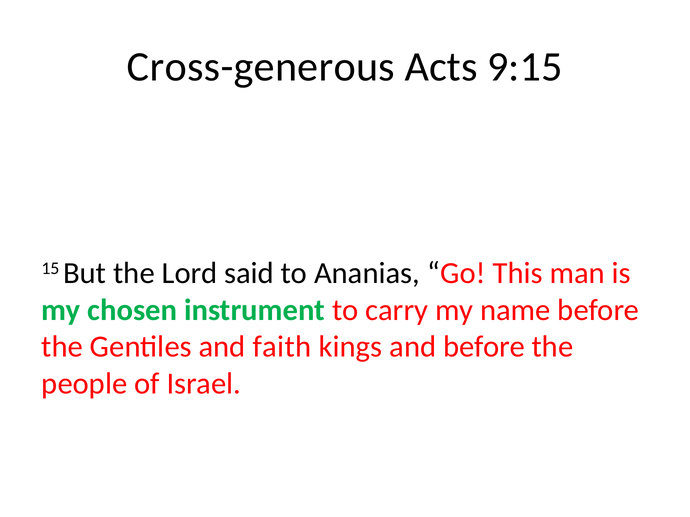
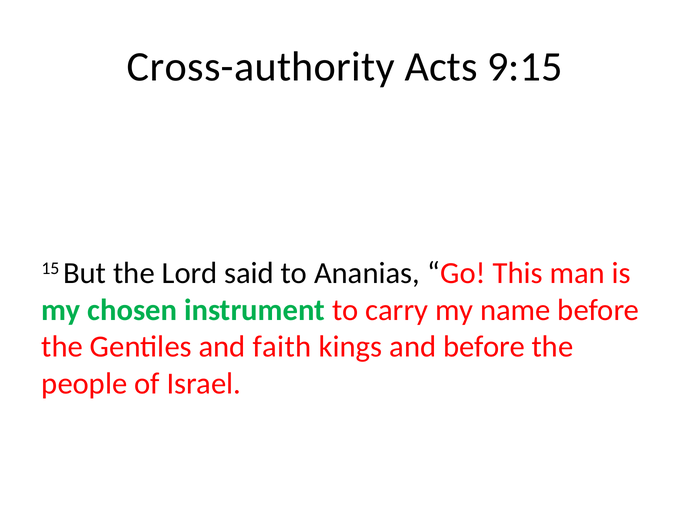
Cross-generous: Cross-generous -> Cross-authority (261, 67)
